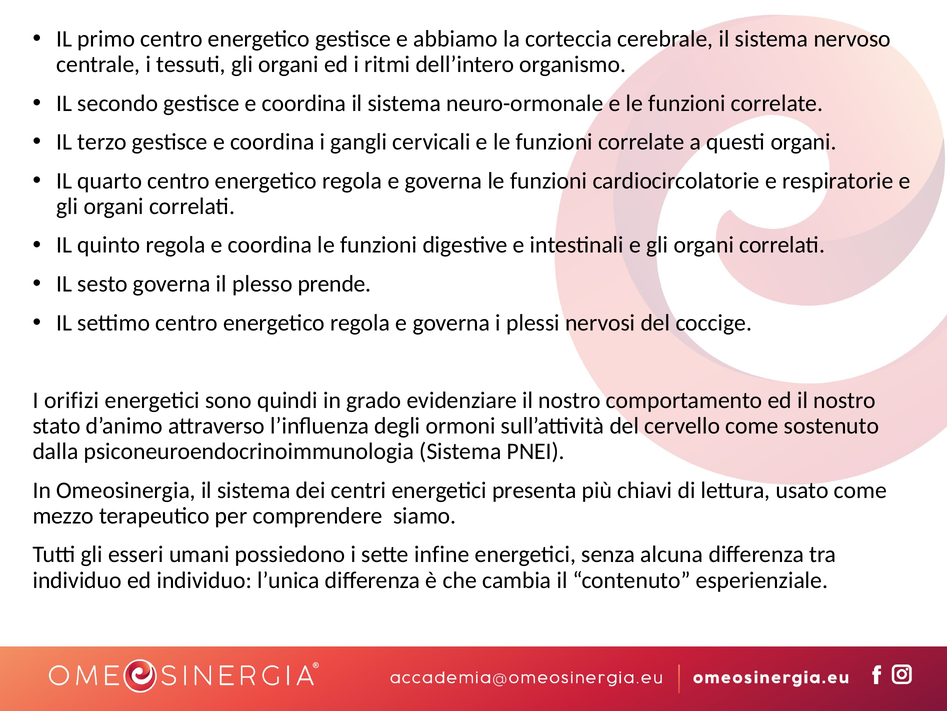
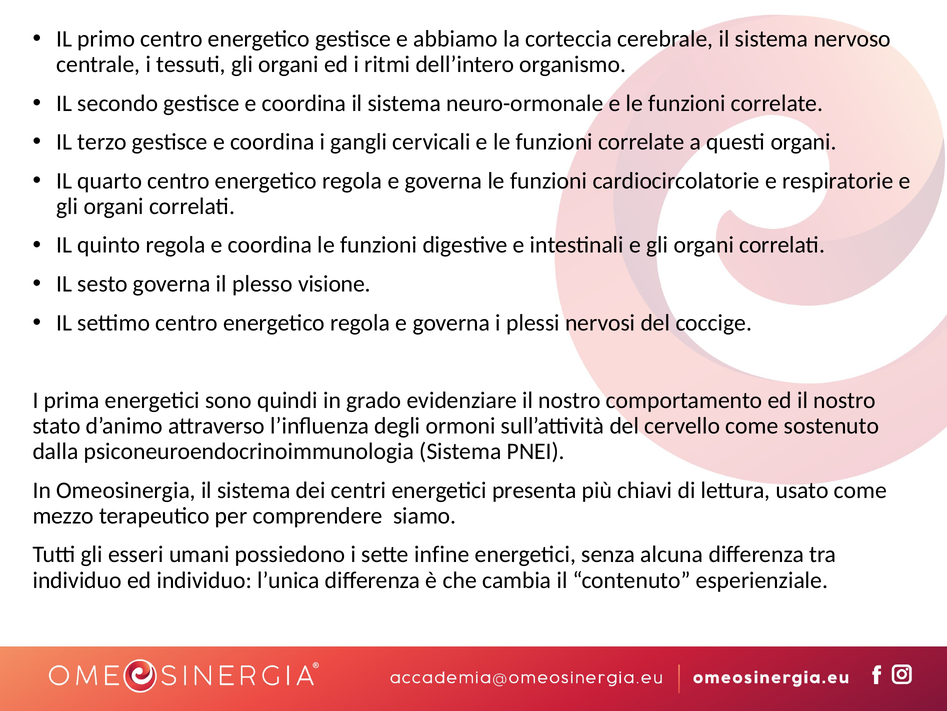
prende: prende -> visione (334, 284)
orifizi: orifizi -> prima (72, 400)
